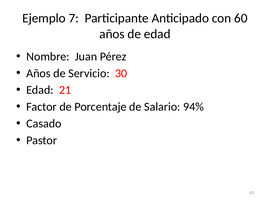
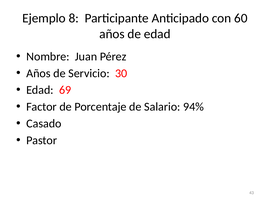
7: 7 -> 8 (74, 18)
21: 21 -> 69 (65, 90)
